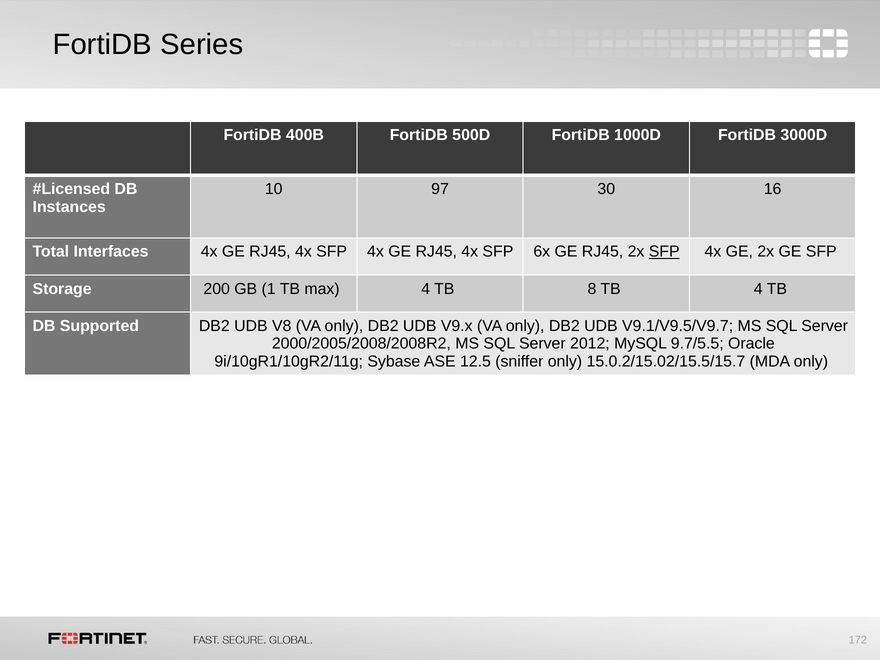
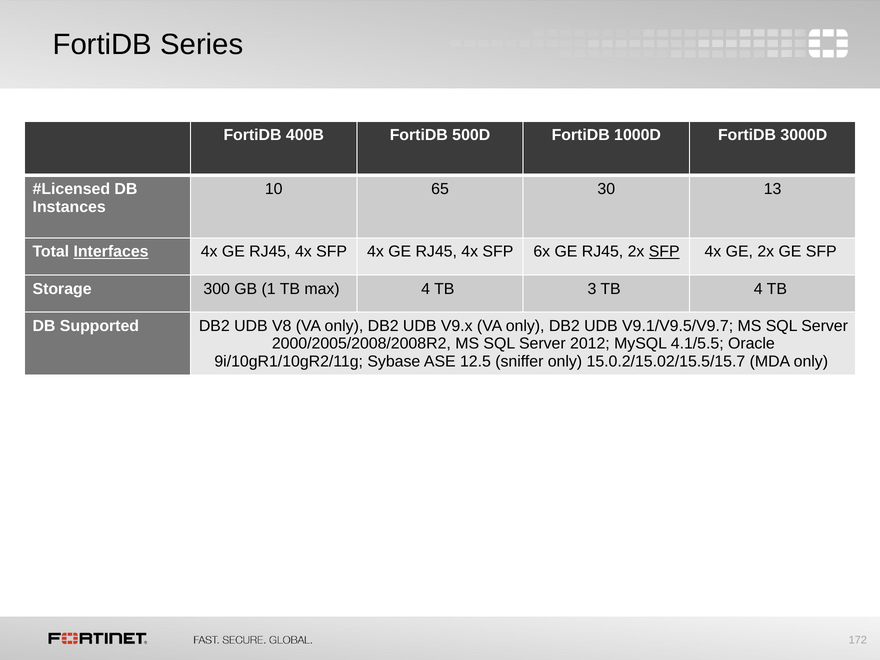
97: 97 -> 65 (440, 189)
16: 16 -> 13 (773, 189)
Interfaces underline: none -> present (111, 252)
200: 200 -> 300 (217, 289)
8: 8 -> 3 (592, 289)
9.7/5.5: 9.7/5.5 -> 4.1/5.5 (697, 344)
